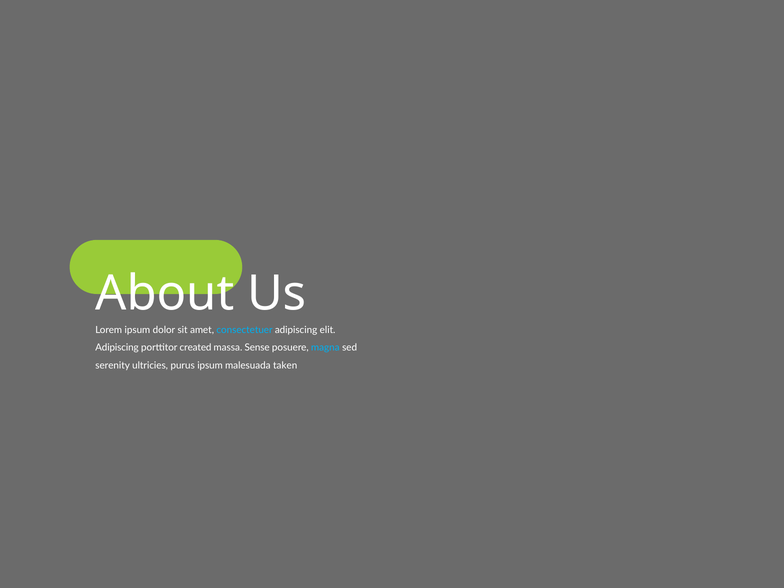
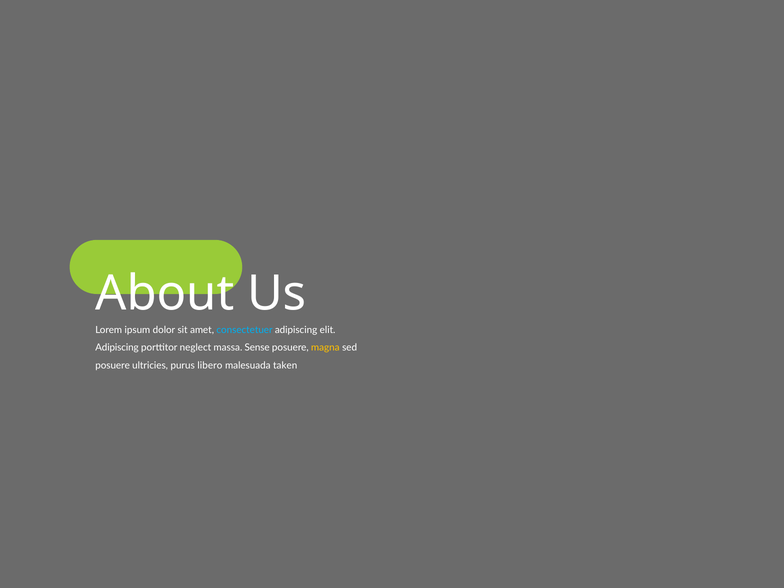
created: created -> neglect (195, 348)
magna colour: light blue -> yellow (325, 348)
serenity: serenity -> posuere (113, 365)
purus ipsum: ipsum -> libero (210, 365)
